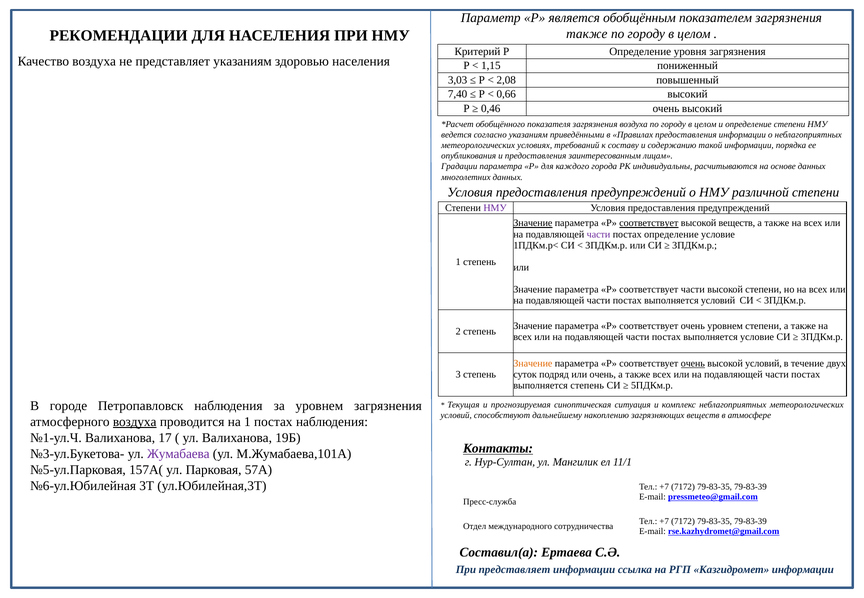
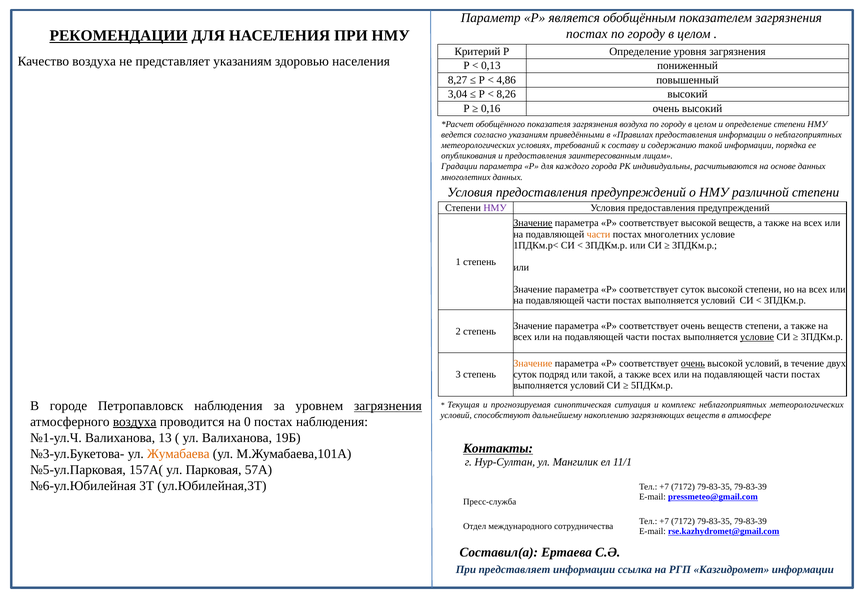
также: также -> постах (587, 34)
РЕКОМЕНДАЦИИ underline: none -> present (119, 36)
1,15: 1,15 -> 0,13 (491, 66)
3,03: 3,03 -> 8,27 (458, 80)
2,08: 2,08 -> 4,86 (506, 80)
7,40: 7,40 -> 3,04 (458, 94)
0,66: 0,66 -> 8,26 (506, 94)
0,46: 0,46 -> 0,16 (491, 108)
соответствует underline: present -> none (649, 223)
части colour: purple -> orange (599, 234)
постах определение: определение -> многолетних (671, 234)
соответствует части: части -> суток (693, 290)
очень уровнем: уровнем -> веществ (725, 326)
условие underline: none -> present (757, 337)
или очень: очень -> такой (603, 375)
степень: степень -> условий (587, 386)
загрязнения underline: none -> present (388, 406)
на 1: 1 -> 0 (247, 422)
17: 17 -> 13 (165, 438)
Жумабаева colour: purple -> orange (178, 454)
